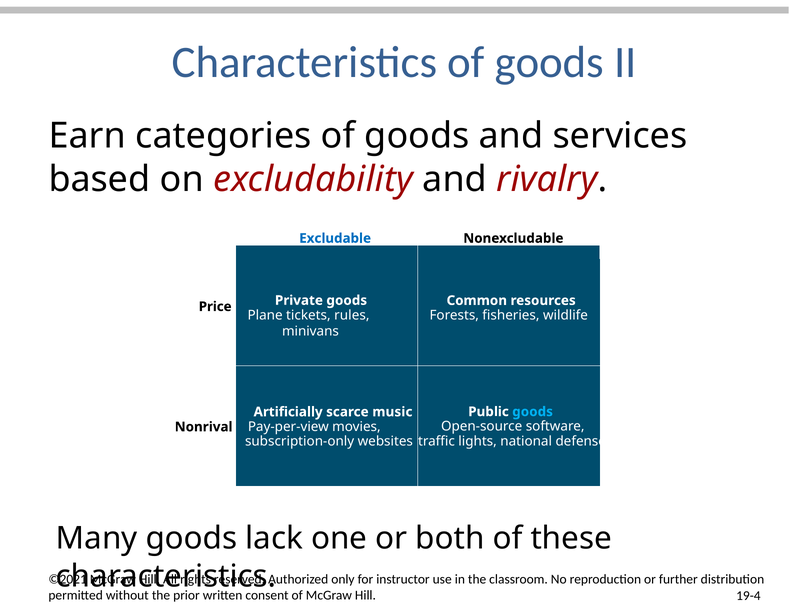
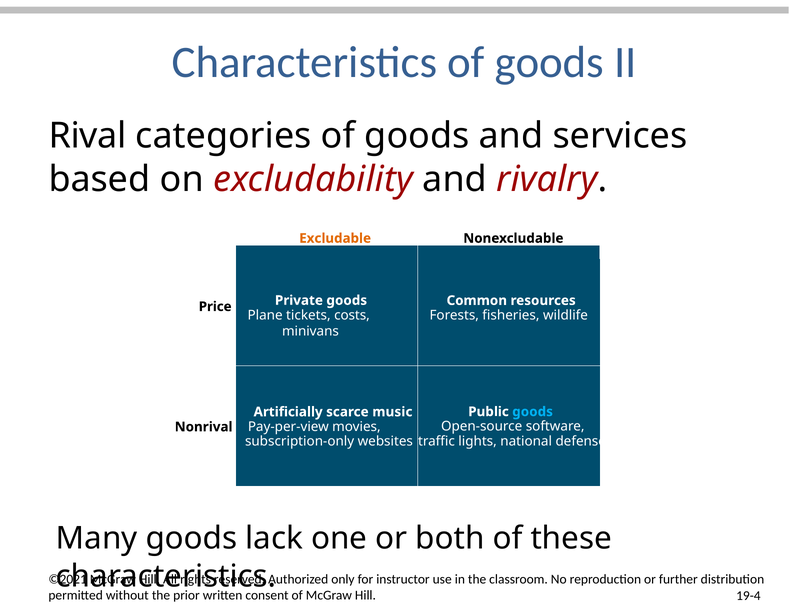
Earn: Earn -> Rival (87, 136)
Excludable colour: blue -> orange (335, 238)
rules: rules -> costs (352, 315)
